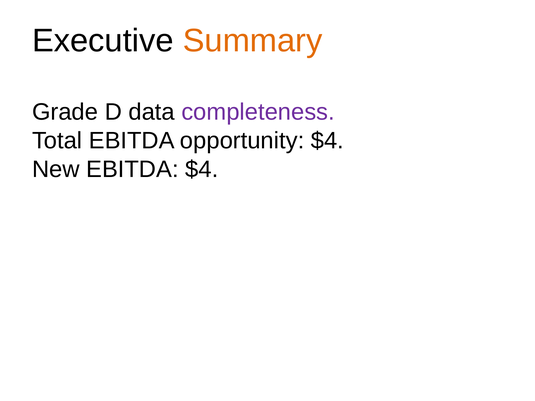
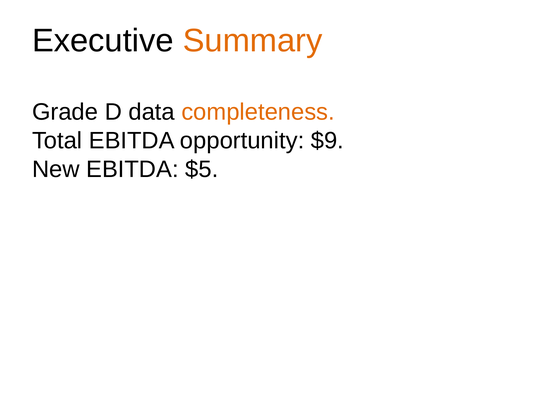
completeness colour: purple -> orange (258, 112)
opportunity $4: $4 -> $9 (327, 141)
EBITDA $4: $4 -> $5 (202, 169)
